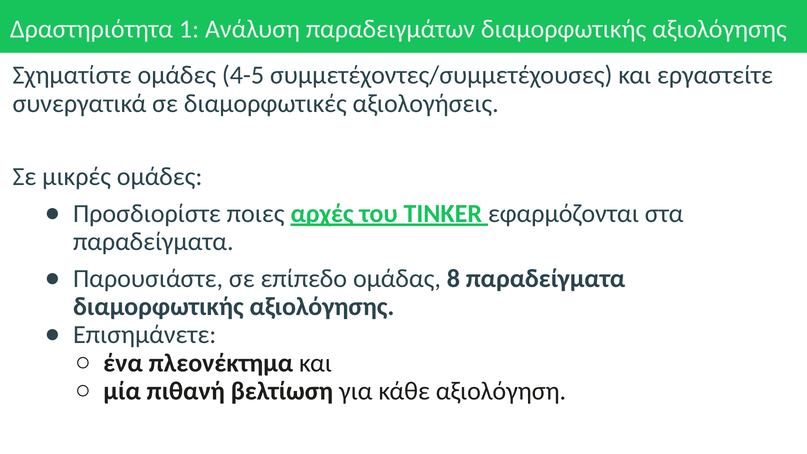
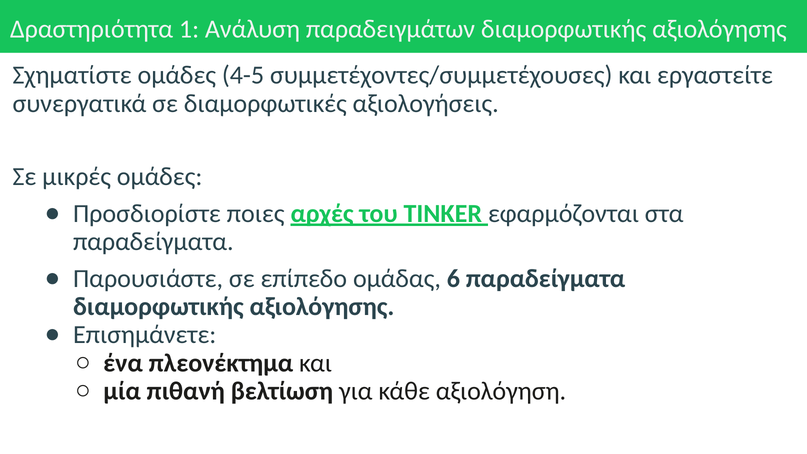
8: 8 -> 6 (453, 278)
